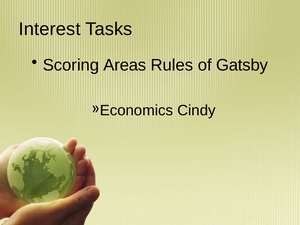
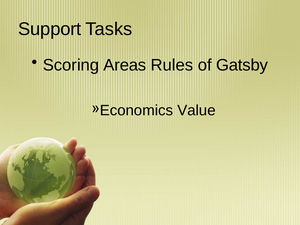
Interest: Interest -> Support (50, 29)
Cindy: Cindy -> Value (196, 110)
